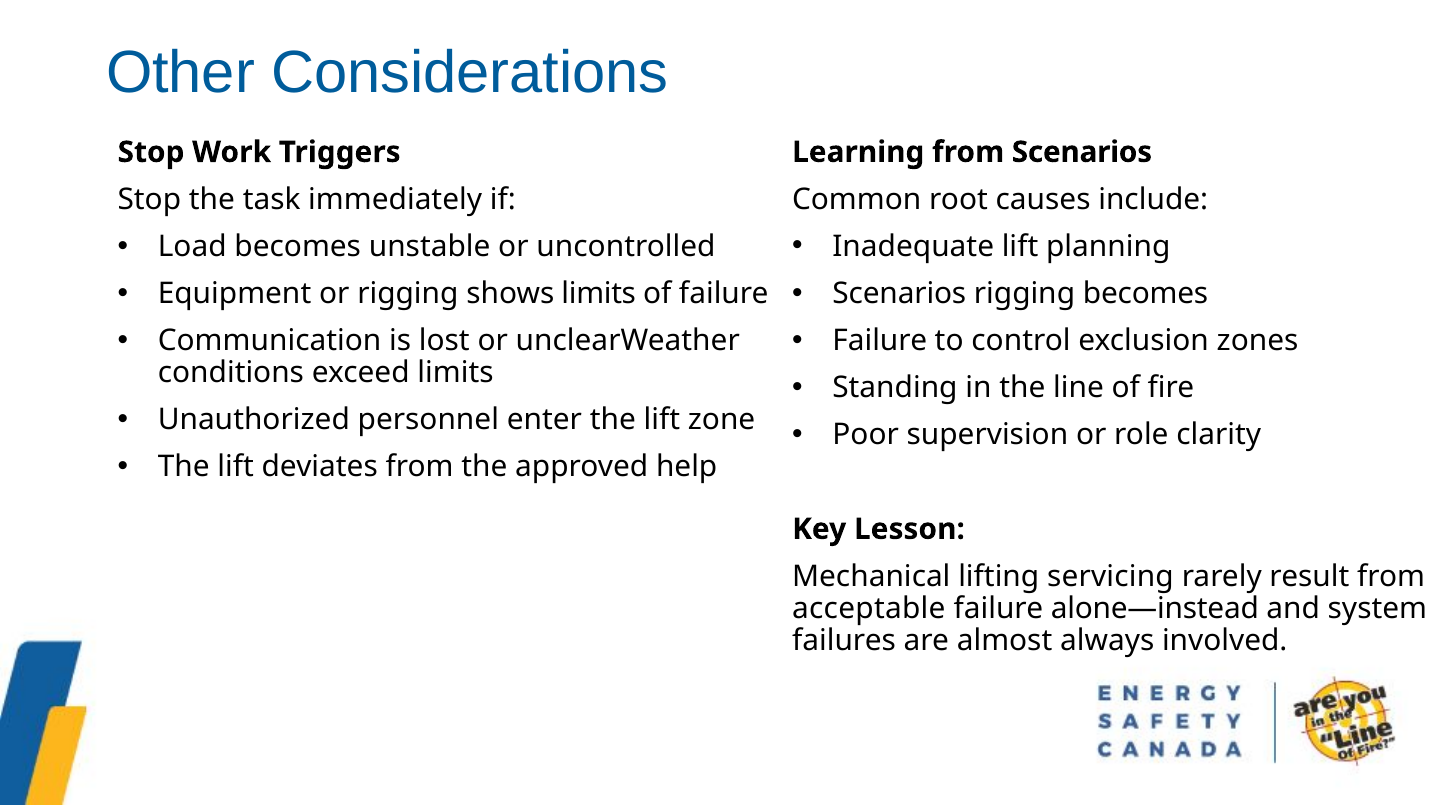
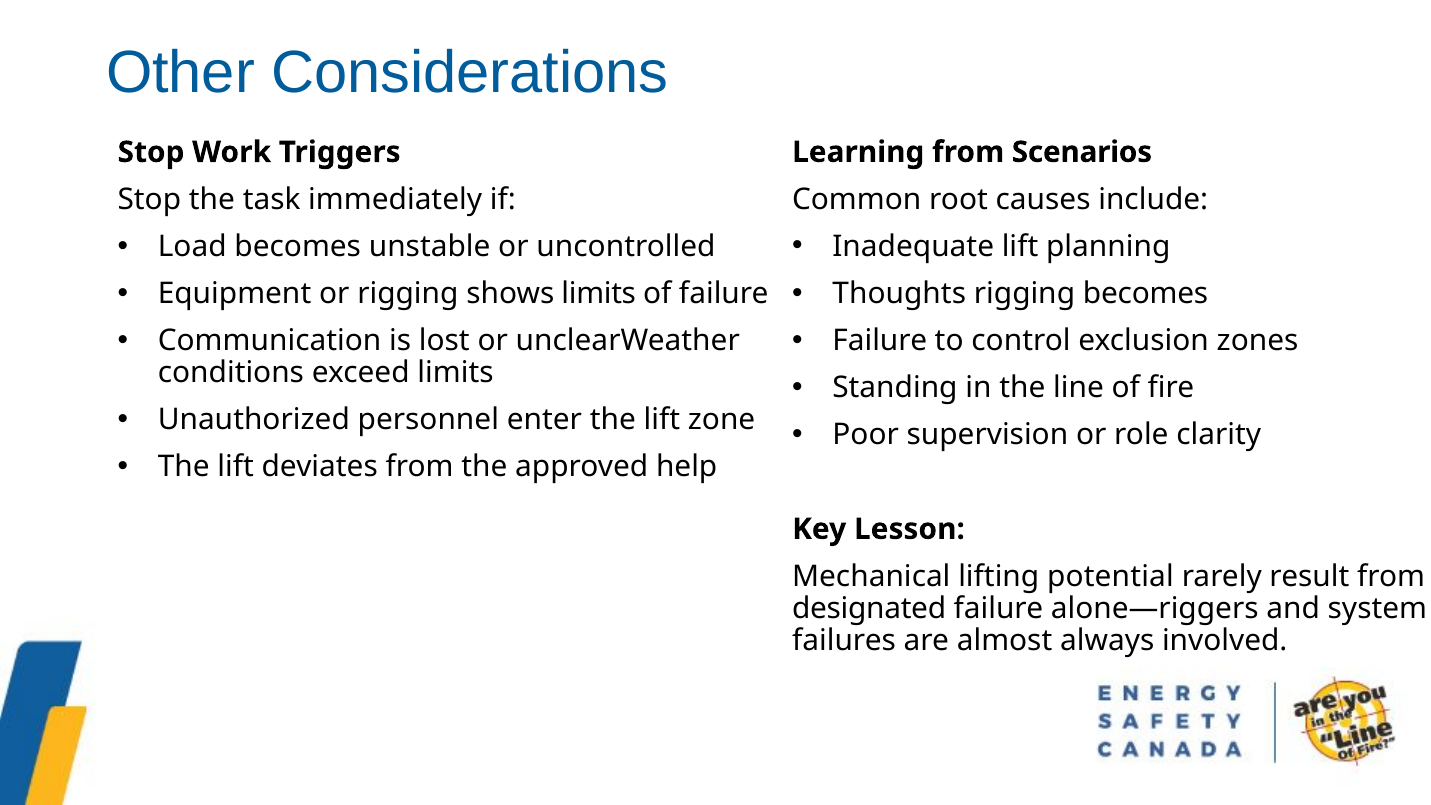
Scenarios: Scenarios -> Thoughts (899, 293)
servicing: servicing -> potential (1110, 576)
acceptable: acceptable -> designated (869, 608)
alone—instead: alone—instead -> alone—riggers (1155, 608)
